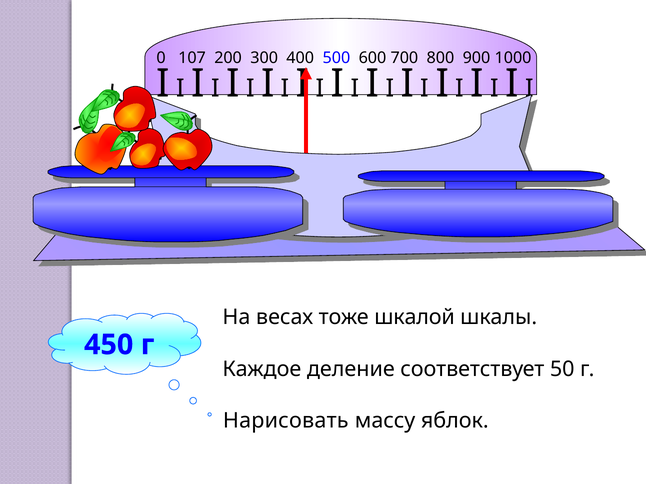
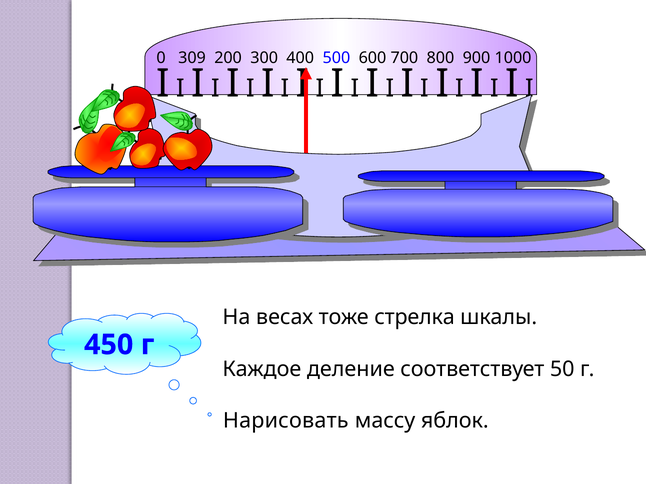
107: 107 -> 309 (192, 58)
шкалой: шкалой -> стрелка (415, 318)
